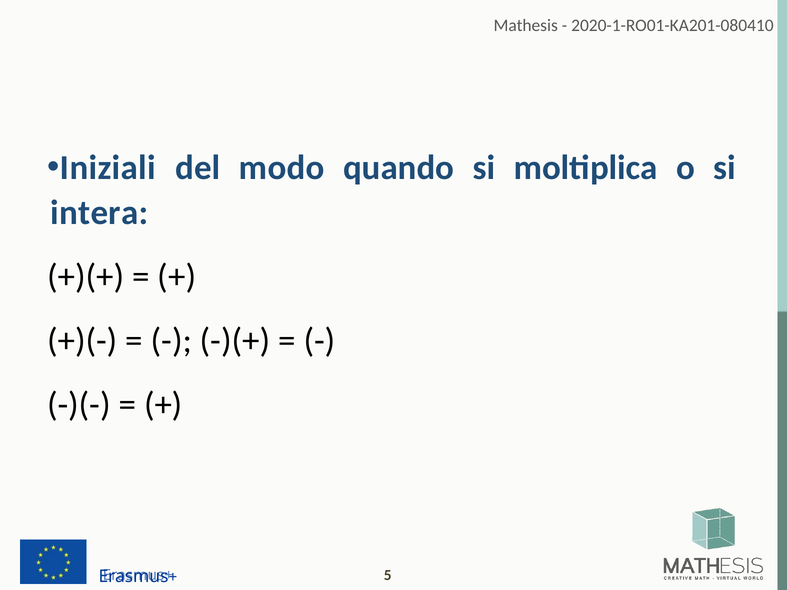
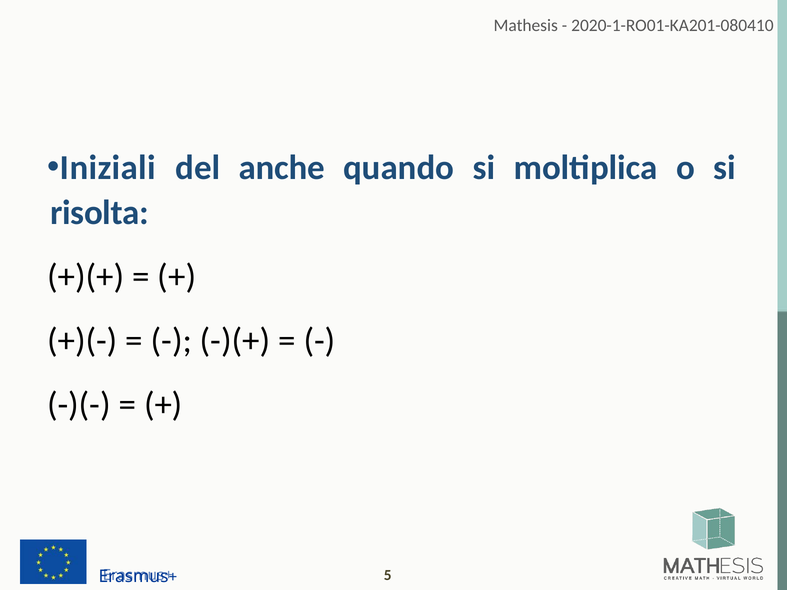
modo: modo -> anche (282, 168)
intera: intera -> risolta (100, 213)
